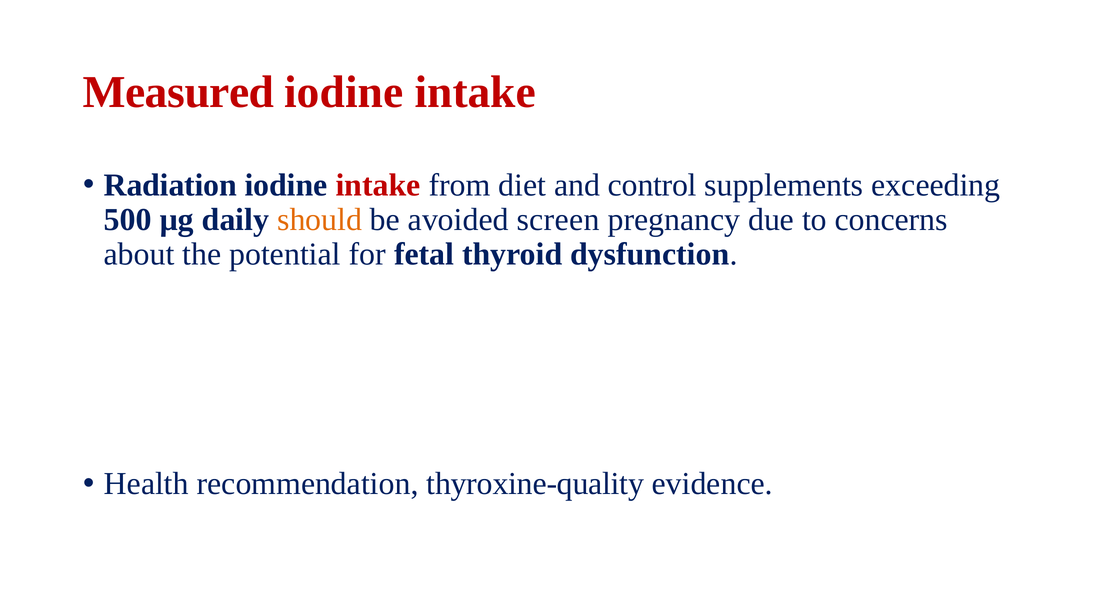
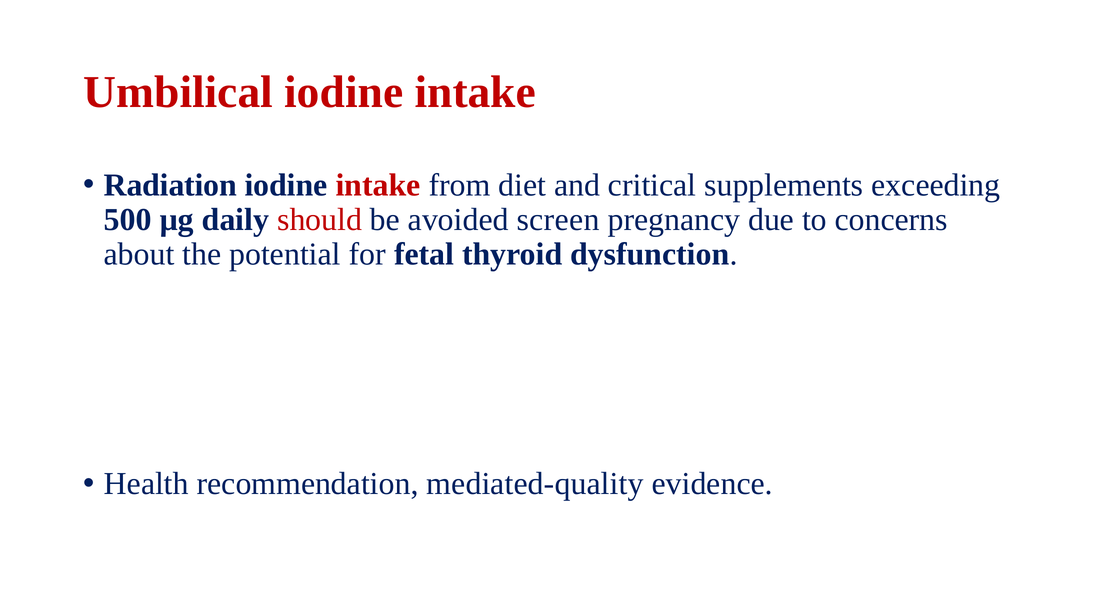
Measured: Measured -> Umbilical (178, 92)
control: control -> critical (652, 185)
should colour: orange -> red (320, 219)
thyroxine-quality: thyroxine-quality -> mediated-quality (535, 483)
